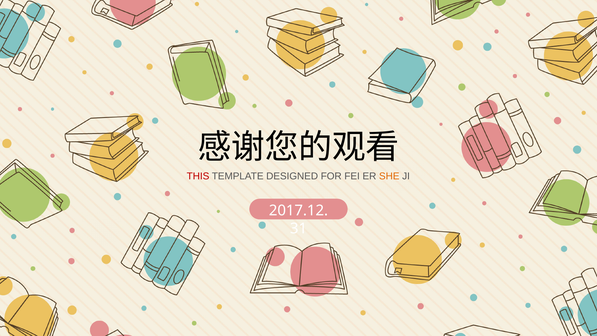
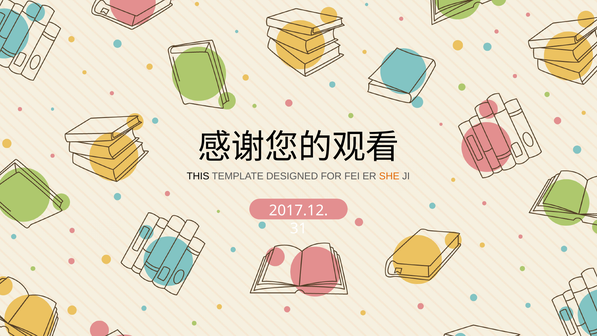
THIS colour: red -> black (198, 176)
